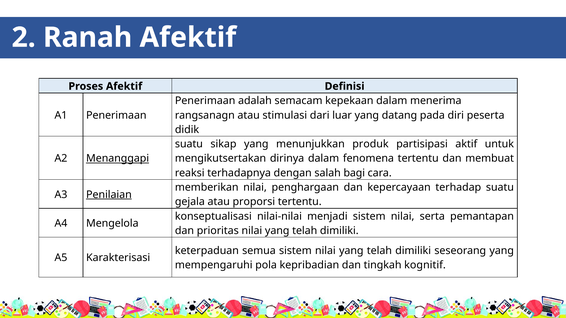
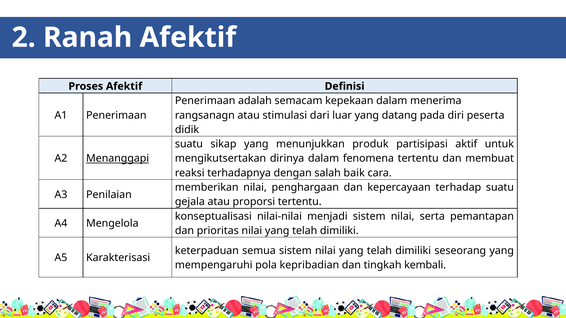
bagi: bagi -> baik (354, 173)
Penilaian underline: present -> none (109, 195)
kognitif: kognitif -> kembali (425, 265)
